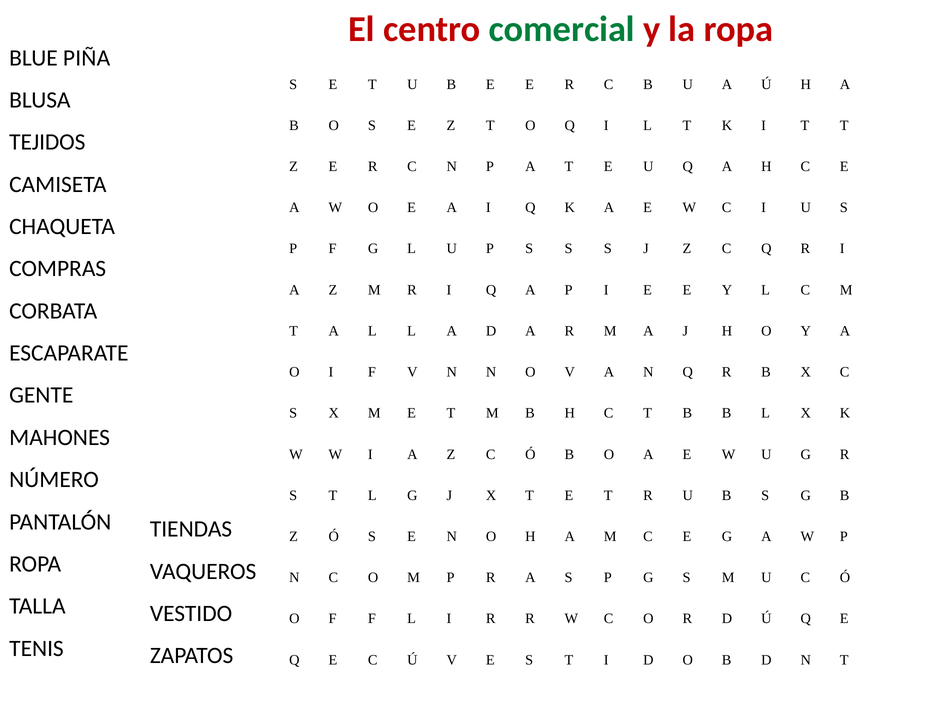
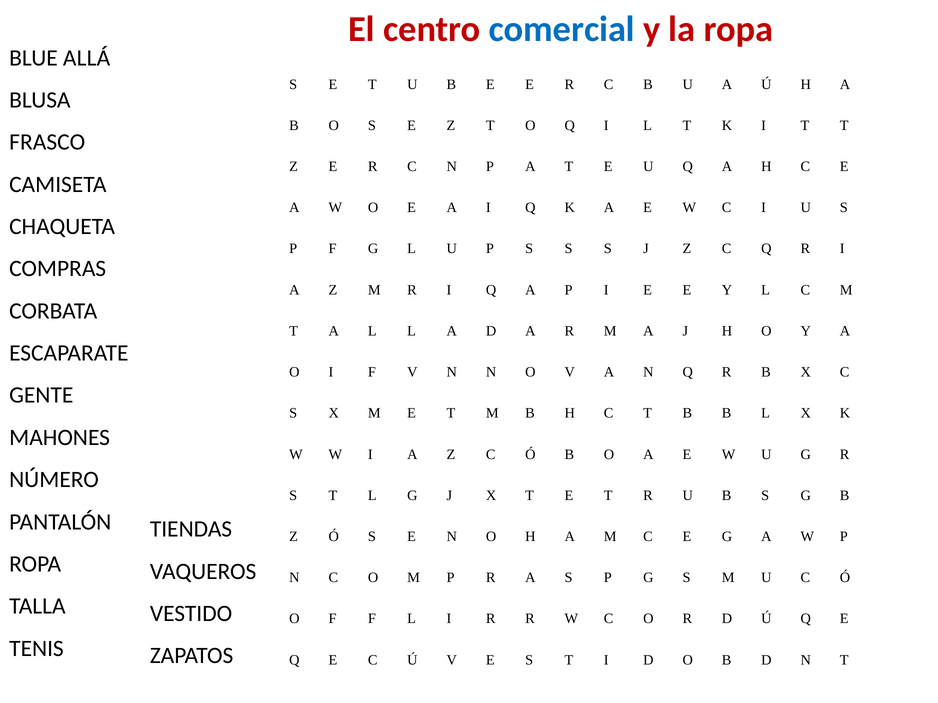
comercial colour: green -> blue (562, 29)
PIÑA: PIÑA -> ALLÁ (87, 58)
TEJIDOS: TEJIDOS -> FRASCO (47, 142)
